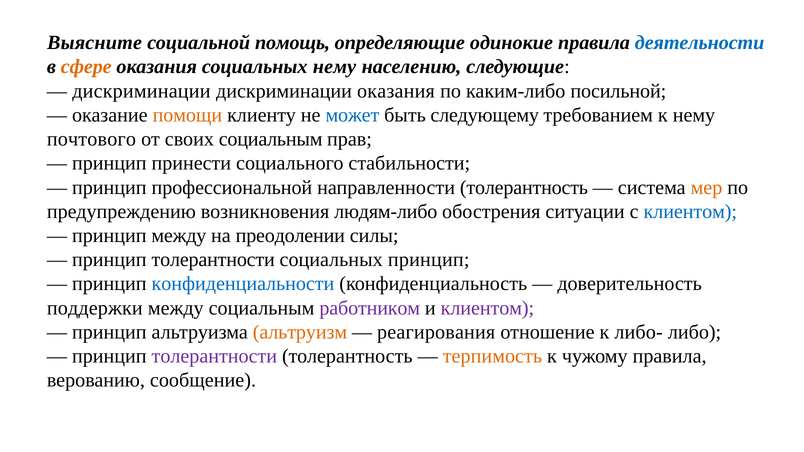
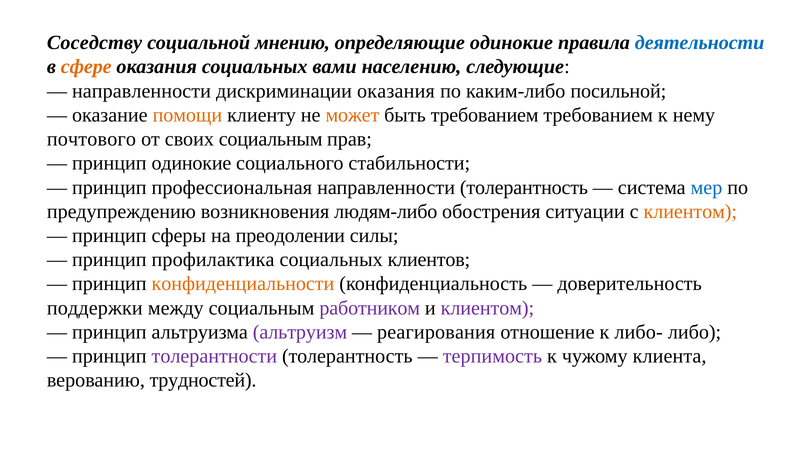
Выясните: Выясните -> Соседству (95, 43)
помощь: помощь -> мнению (292, 43)
социальных нему: нему -> вами (335, 67)
дискриминации: дискриминации -> направленности (141, 91)
может colour: blue -> orange (352, 115)
быть следующему: следующему -> требованием (485, 115)
принцип принести: принести -> одинокие (191, 163)
профессиональной: профессиональной -> профессиональная (232, 187)
мер colour: orange -> blue (706, 187)
клиентом colour: blue -> orange (690, 212)
принцип между: между -> сферы (179, 236)
толерантности: толерантности -> профилактика (213, 260)
социальных принцип: принцип -> клиентов (429, 260)
конфиденциальности colour: blue -> orange (243, 284)
альтруизм colour: orange -> purple (300, 332)
терпимость colour: orange -> purple (492, 356)
чужому правила: правила -> клиента (670, 356)
сообщение: сообщение -> трудностей (203, 380)
